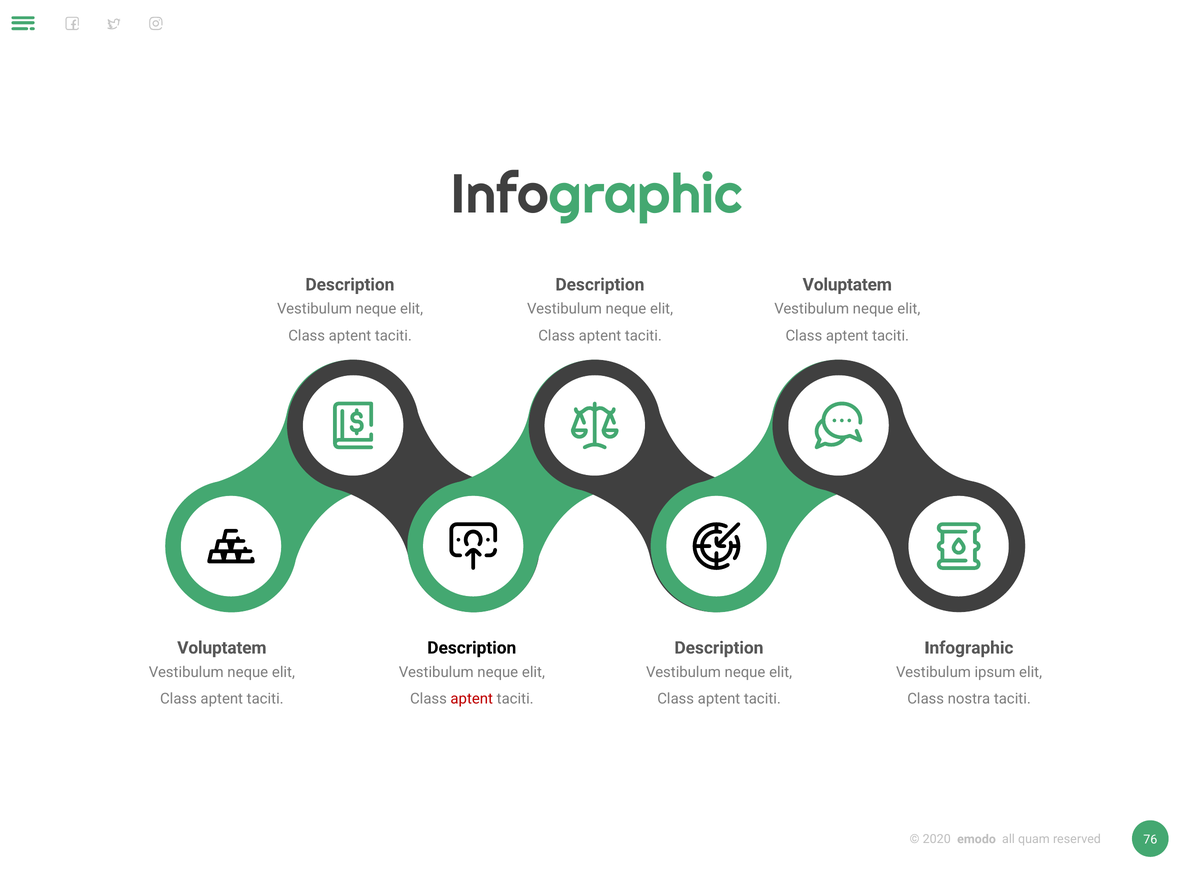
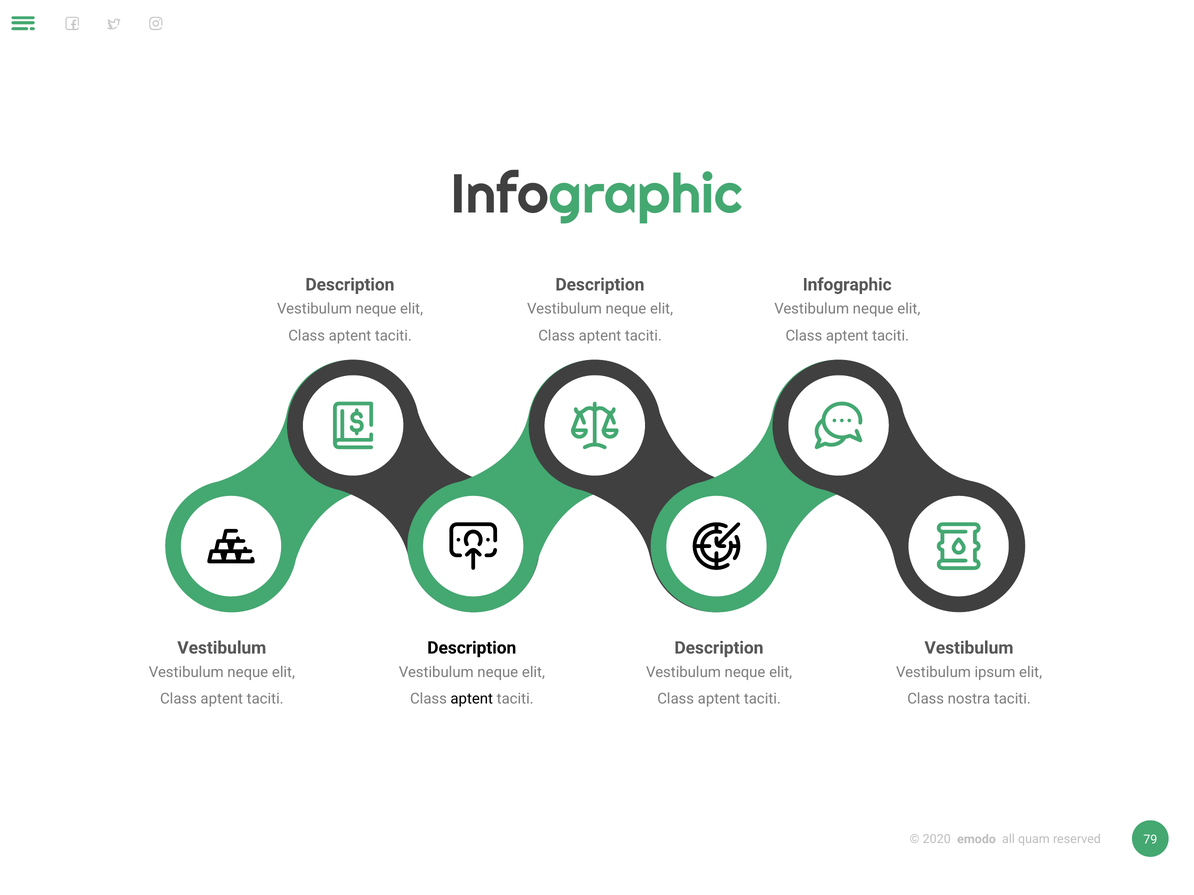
Voluptatem: Voluptatem -> Infographic (847, 285)
Voluptatem: Voluptatem -> Vestibulum (222, 648)
Infographic: Infographic -> Vestibulum (969, 648)
aptent colour: red -> black (472, 699)
76: 76 -> 79 (1150, 840)
